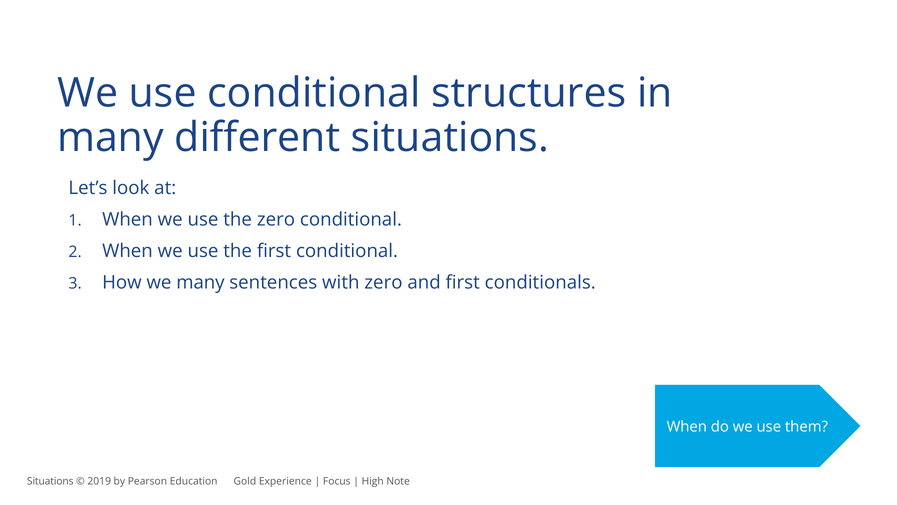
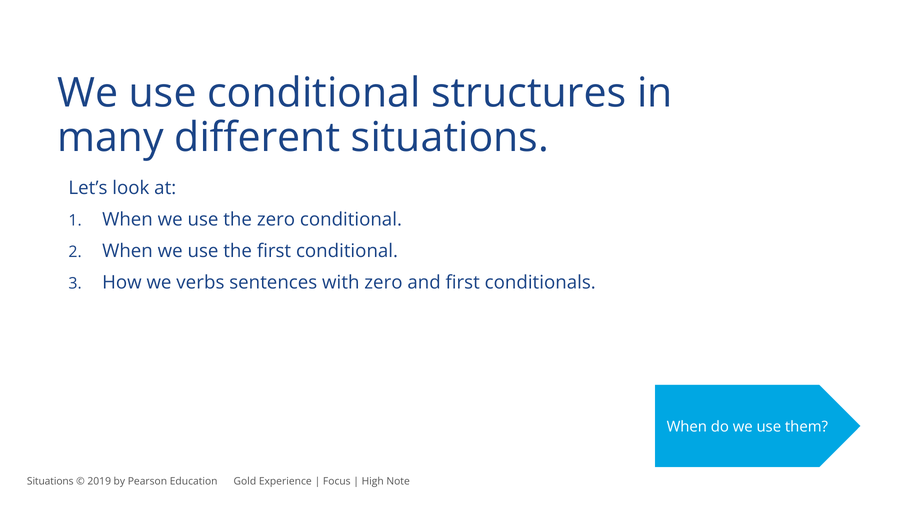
we many: many -> verbs (200, 282)
